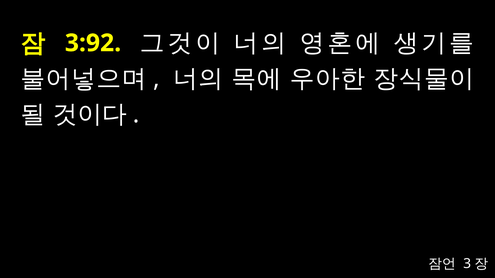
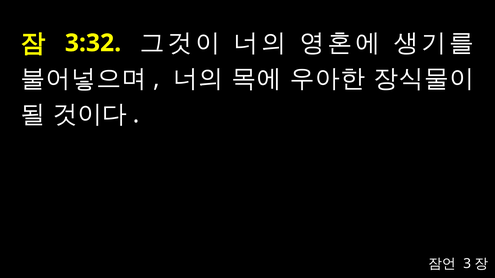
3:92: 3:92 -> 3:32 (93, 43)
